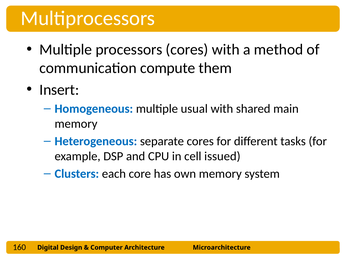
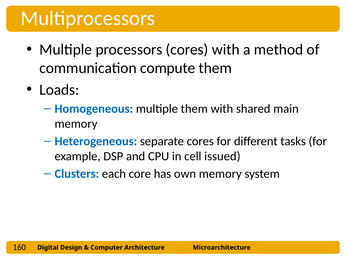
Insert: Insert -> Loads (59, 90)
multiple usual: usual -> them (194, 109)
